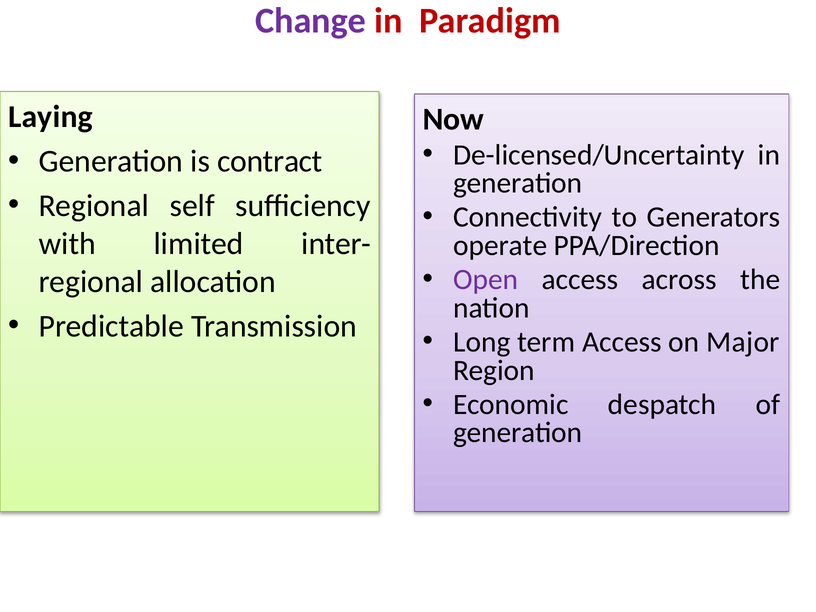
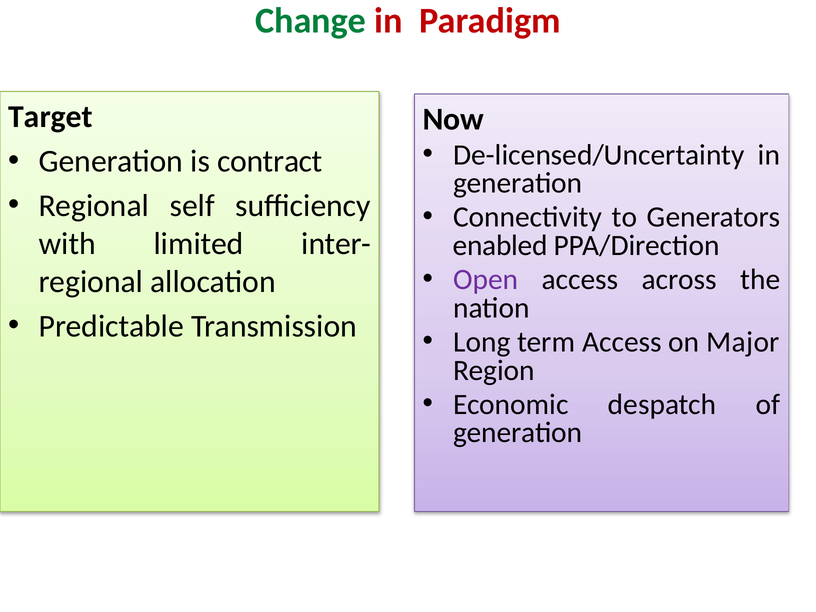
Change colour: purple -> green (311, 21)
Laying: Laying -> Target (50, 117)
operate: operate -> enabled (500, 245)
